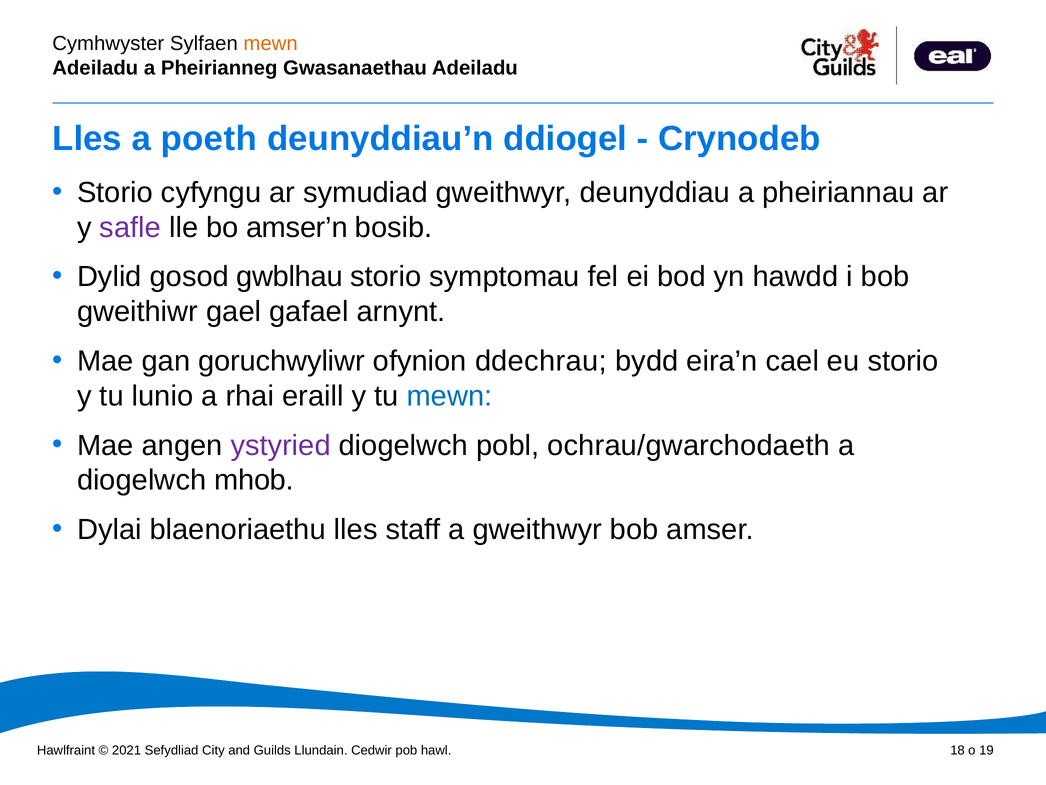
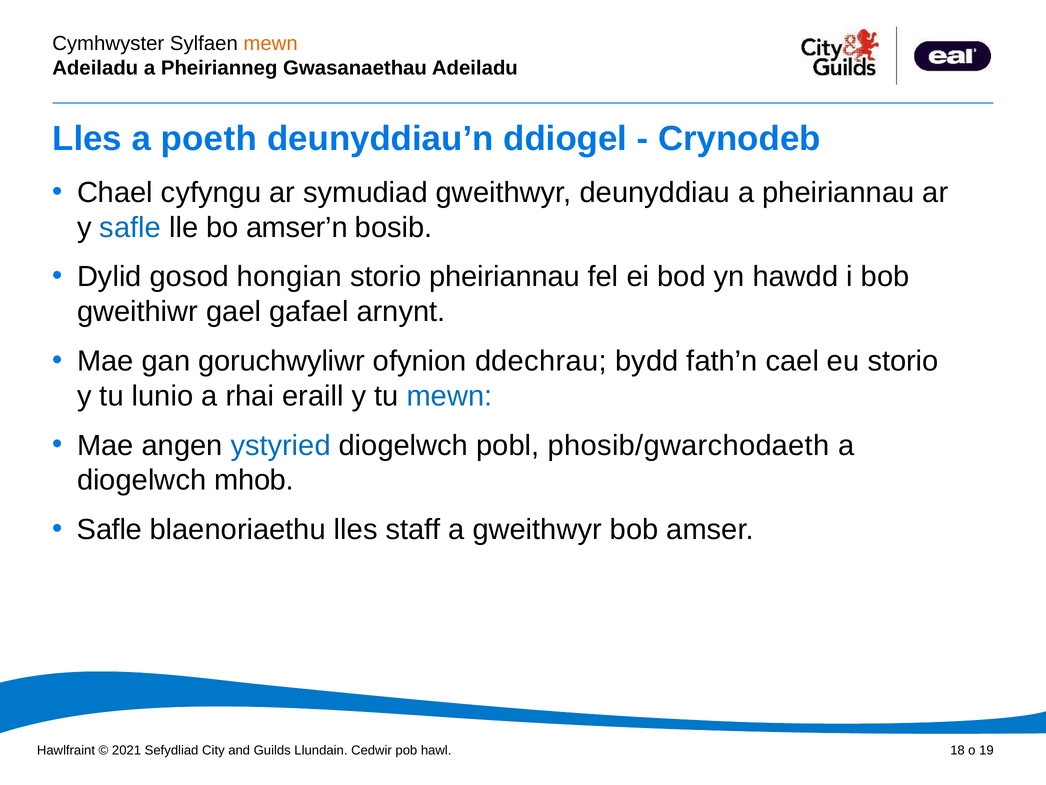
Storio: Storio -> Chael (115, 192)
safle colour: purple -> blue (130, 227)
gwblhau: gwblhau -> hongian (289, 277)
storio symptomau: symptomau -> pheiriannau (505, 277)
eira’n: eira’n -> fath’n (722, 361)
ystyried colour: purple -> blue (281, 445)
ochrau/gwarchodaeth: ochrau/gwarchodaeth -> phosib/gwarchodaeth (689, 445)
Dylai: Dylai -> Safle (109, 529)
